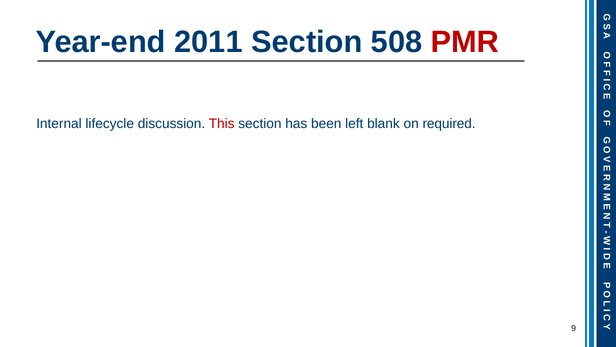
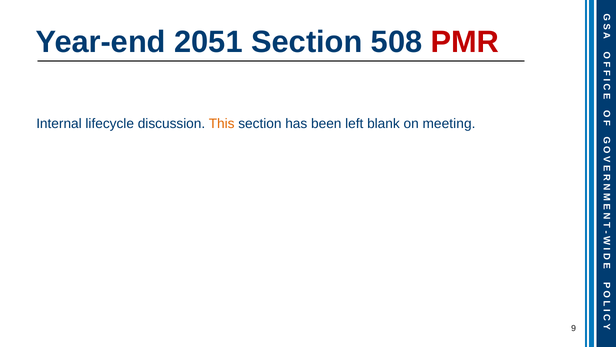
2011: 2011 -> 2051 (208, 42)
This colour: red -> orange (222, 123)
required: required -> meeting (449, 123)
